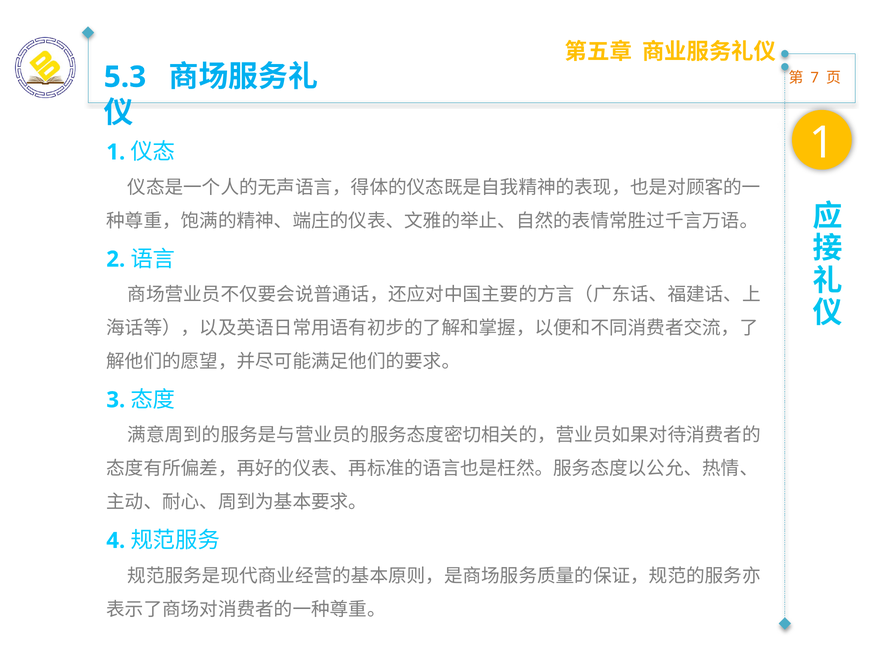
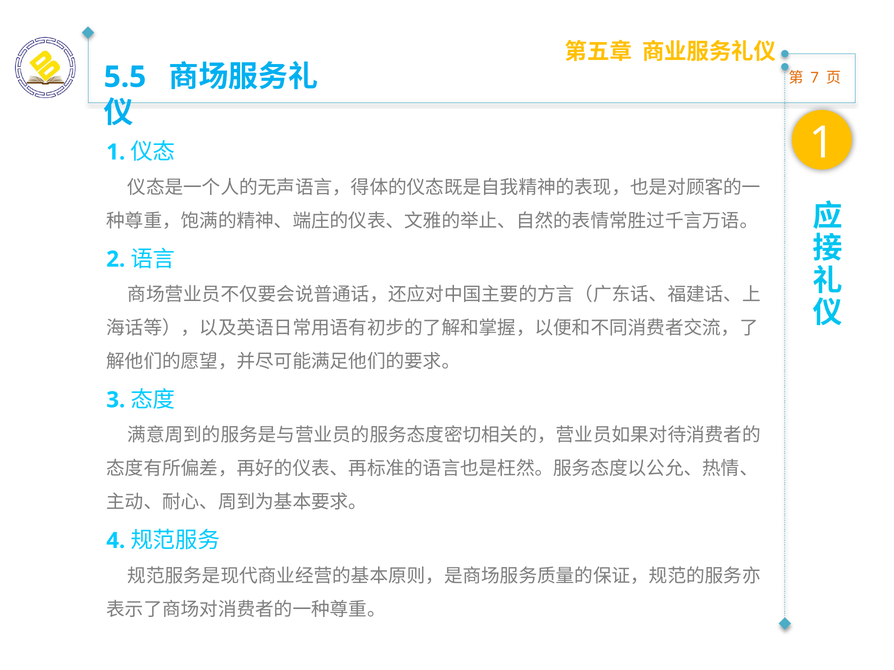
5.3: 5.3 -> 5.5 (125, 77)
